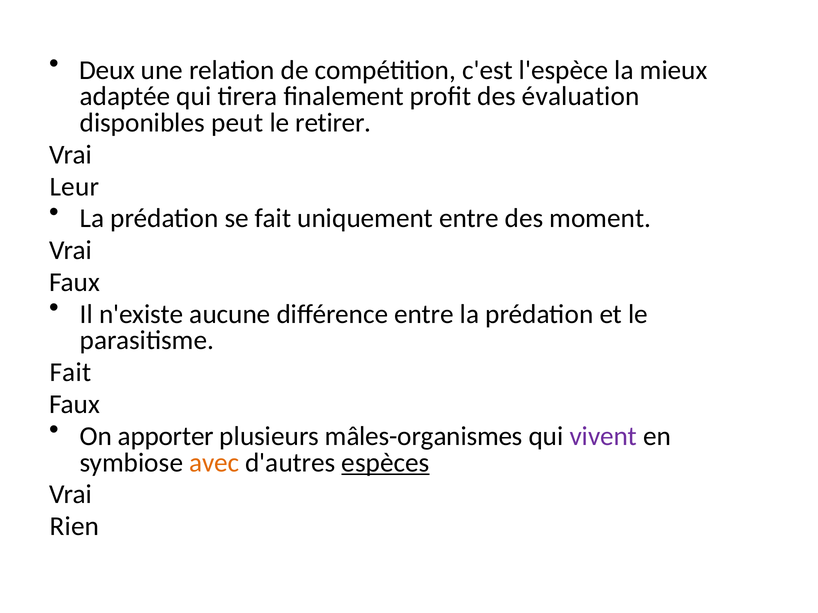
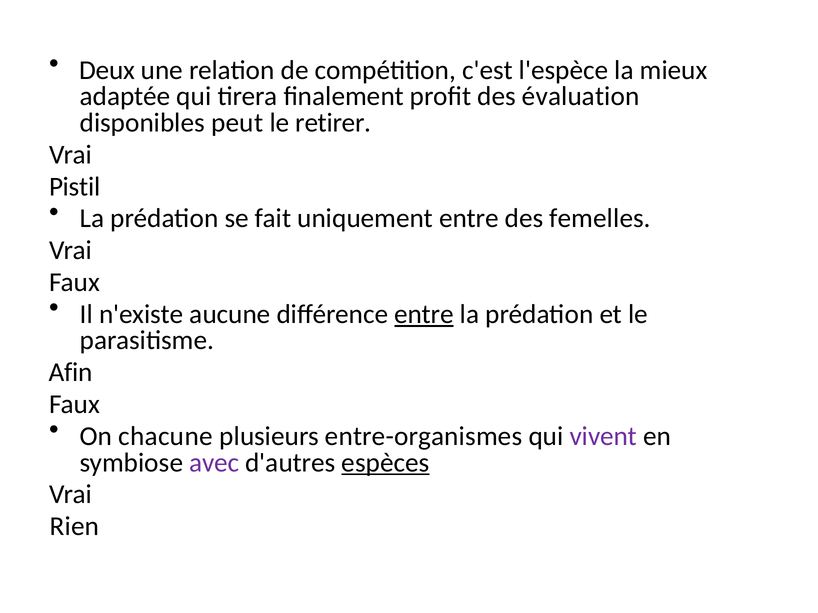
Leur: Leur -> Pistil (75, 187)
moment: moment -> femelles (600, 219)
entre underline: none -> present (424, 315)
Fait: Fait -> Afin (71, 373)
apporter: apporter -> chacune (166, 437)
mâles-organismes: mâles-organismes -> entre-organismes (424, 437)
avec colour: orange -> purple (214, 463)
